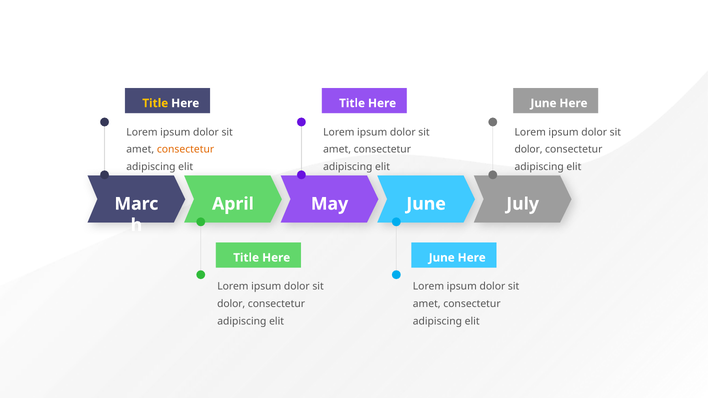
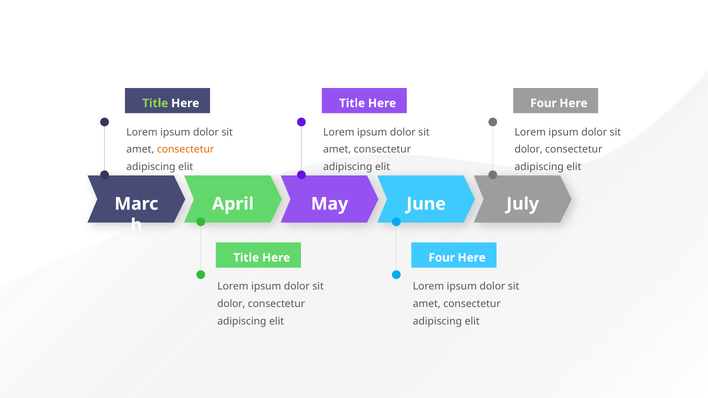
Title colour: yellow -> light green (155, 103)
June: June -> Four (544, 103)
June: June -> Four (442, 258)
